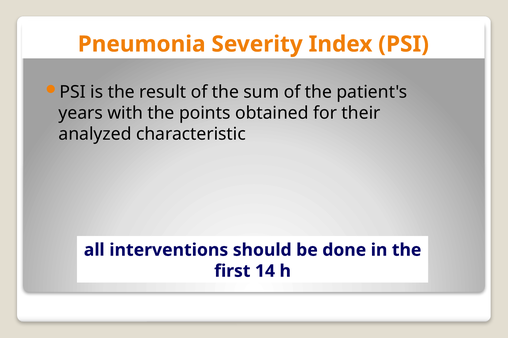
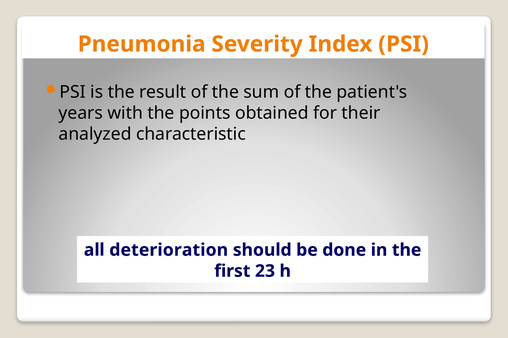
interventions: interventions -> deterioration (169, 250)
14: 14 -> 23 (265, 272)
